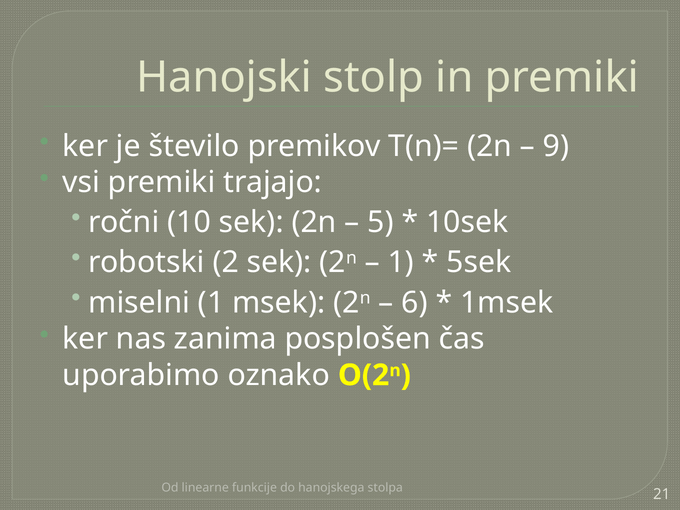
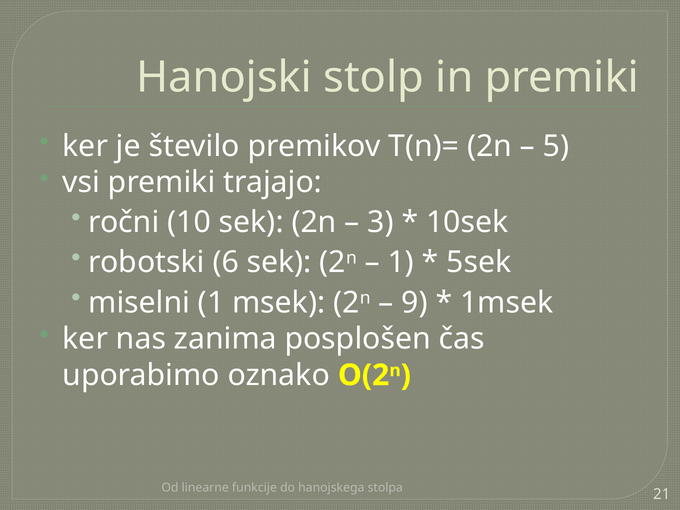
9: 9 -> 5 (556, 146)
5: 5 -> 3 (381, 222)
2: 2 -> 6 (226, 263)
6: 6 -> 9 (415, 303)
